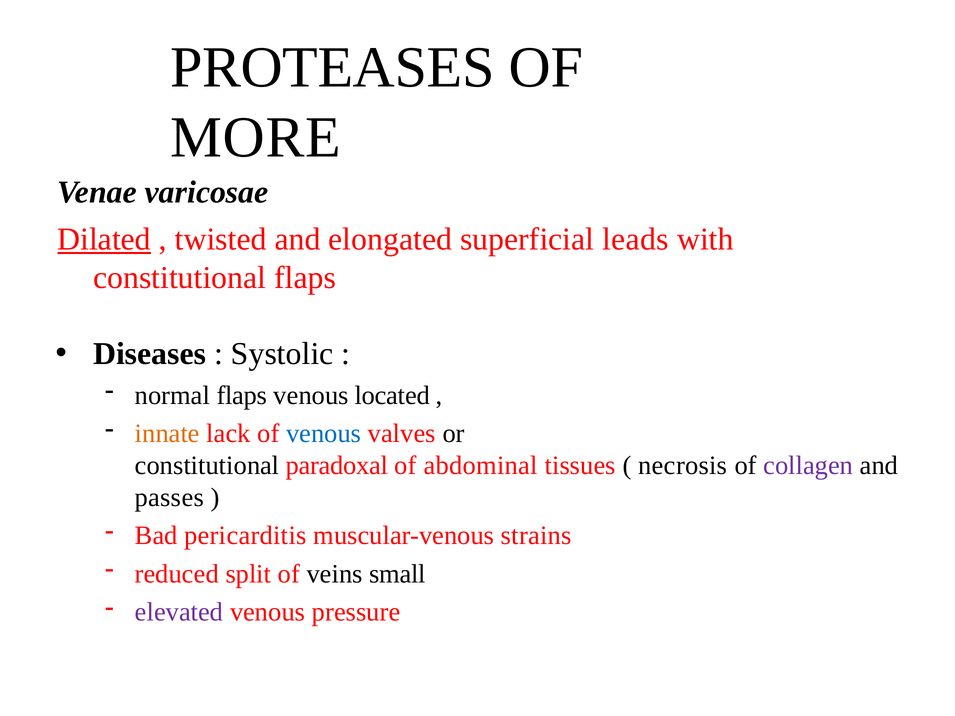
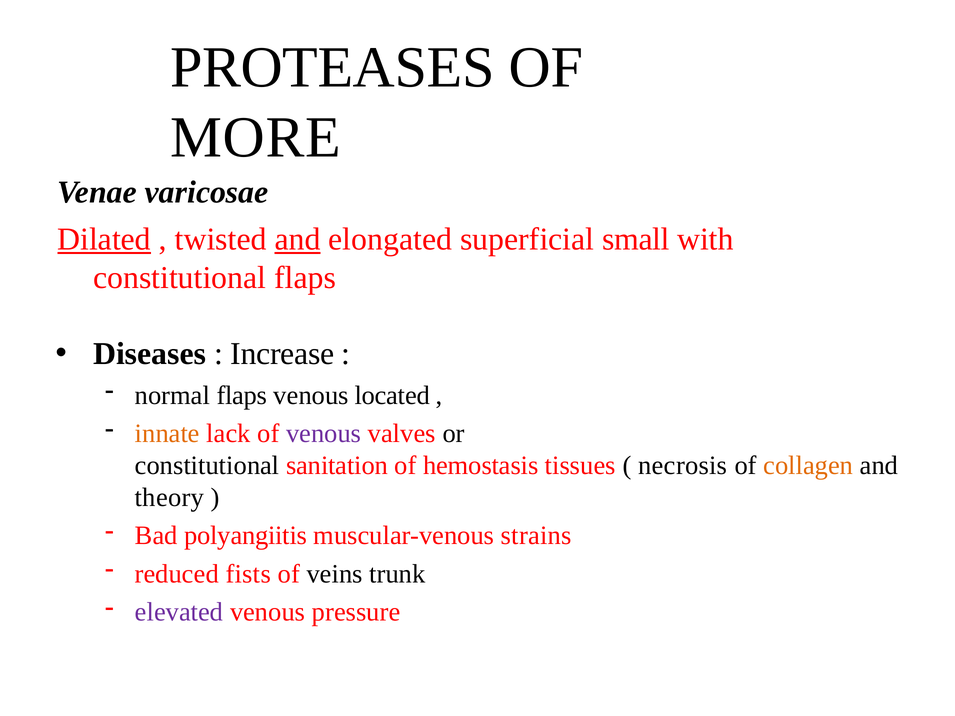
and underline: none -> present (298, 239)
leads: leads -> small (636, 239)
Systolic: Systolic -> Increase (282, 354)
venous colour: blue -> purple (324, 434)
paradoxal: paradoxal -> sanitation (337, 466)
abdominal: abdominal -> hemostasis (481, 466)
collagen colour: purple -> orange (808, 466)
passes: passes -> theory (169, 498)
pericarditis: pericarditis -> polyangiitis (246, 536)
split: split -> fists (248, 574)
small: small -> trunk (397, 574)
